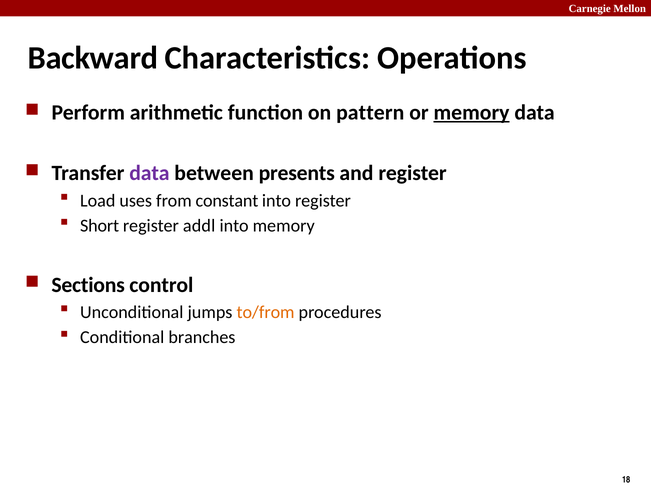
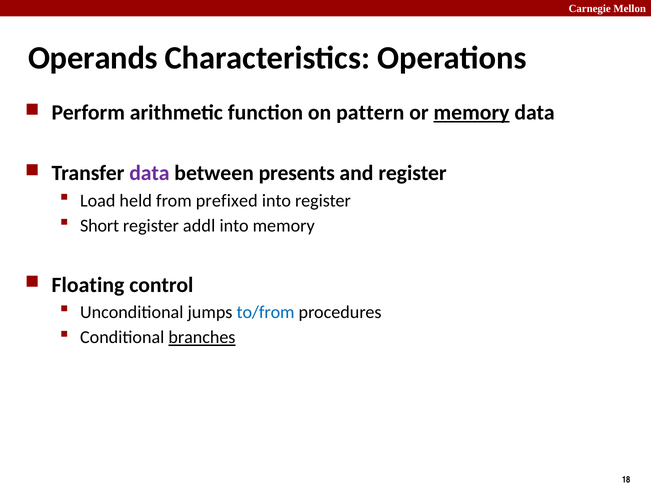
Backward: Backward -> Operands (93, 58)
uses: uses -> held (136, 200)
constant: constant -> prefixed (227, 200)
Sections: Sections -> Floating (88, 284)
to/from colour: orange -> blue (266, 312)
branches underline: none -> present (202, 337)
